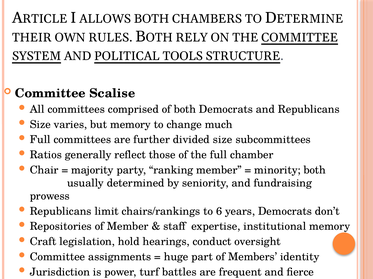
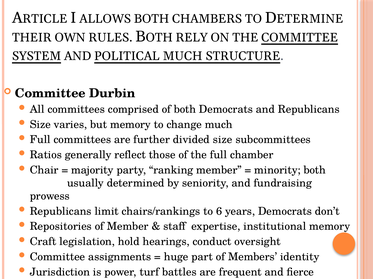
POLITICAL TOOLS: TOOLS -> MUCH (183, 56)
Scalise: Scalise -> Durbin (112, 93)
